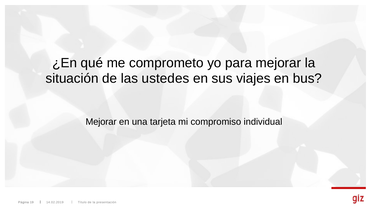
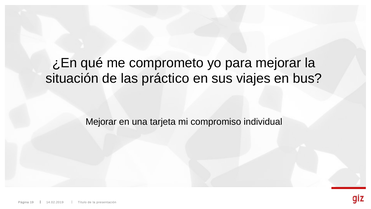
ustedes: ustedes -> práctico (165, 78)
